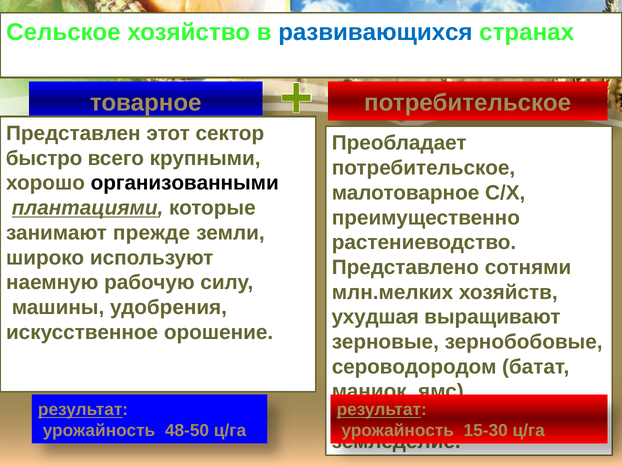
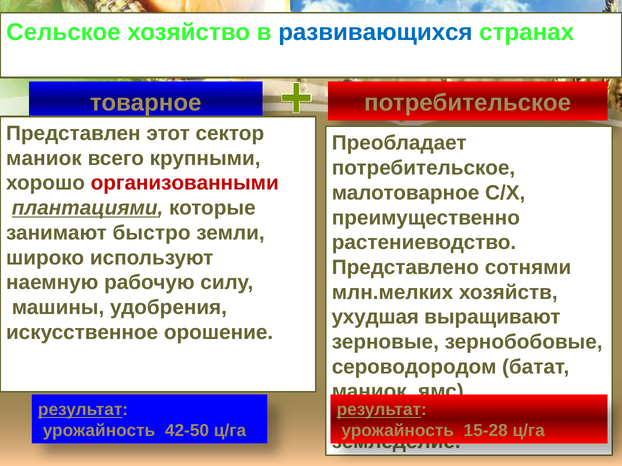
быстро: быстро -> маниок (44, 158)
организованными colour: black -> red (185, 183)
прежде: прежде -> быстро (152, 233)
48-50: 48-50 -> 42-50 (187, 431)
15-30: 15-30 -> 15-28 (486, 431)
